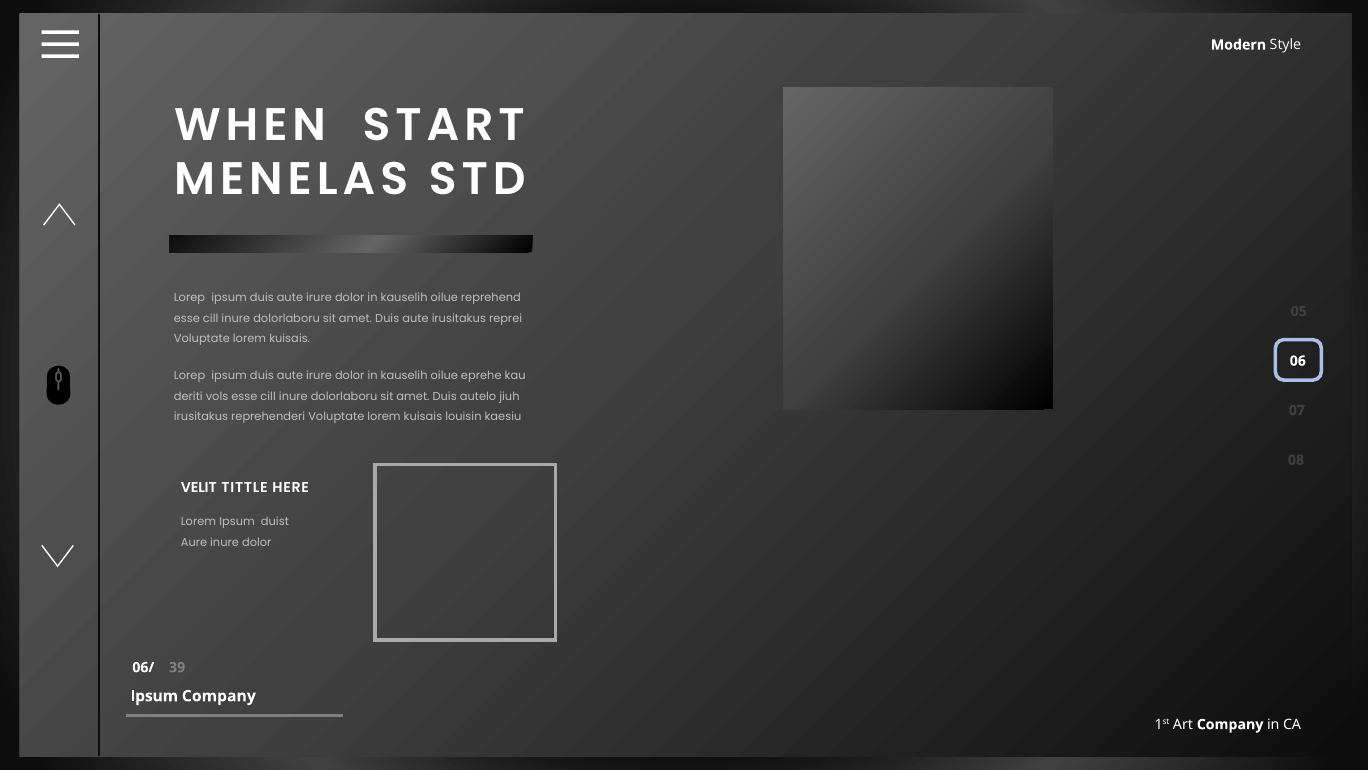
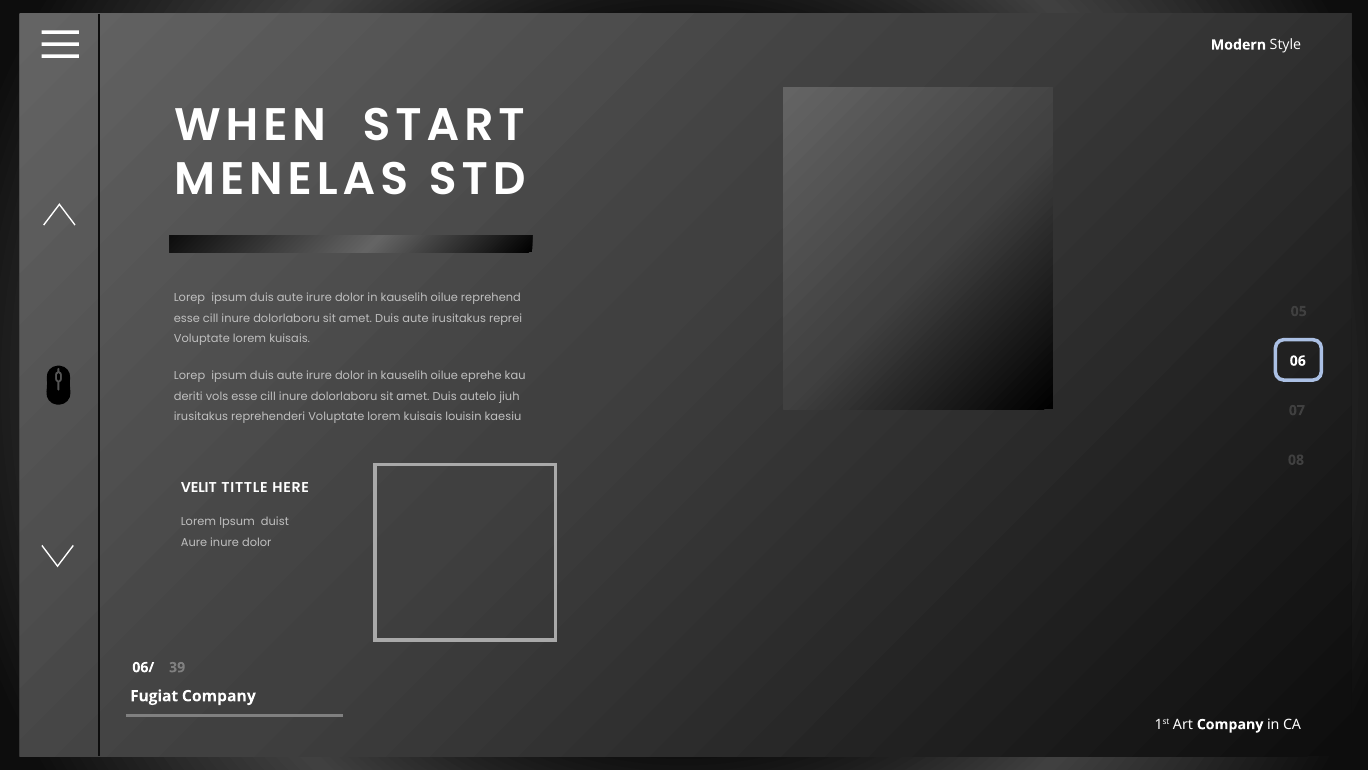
Ipsum: Ipsum -> Fugiat (154, 696)
